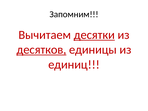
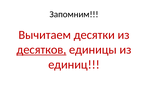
десятки underline: present -> none (94, 35)
